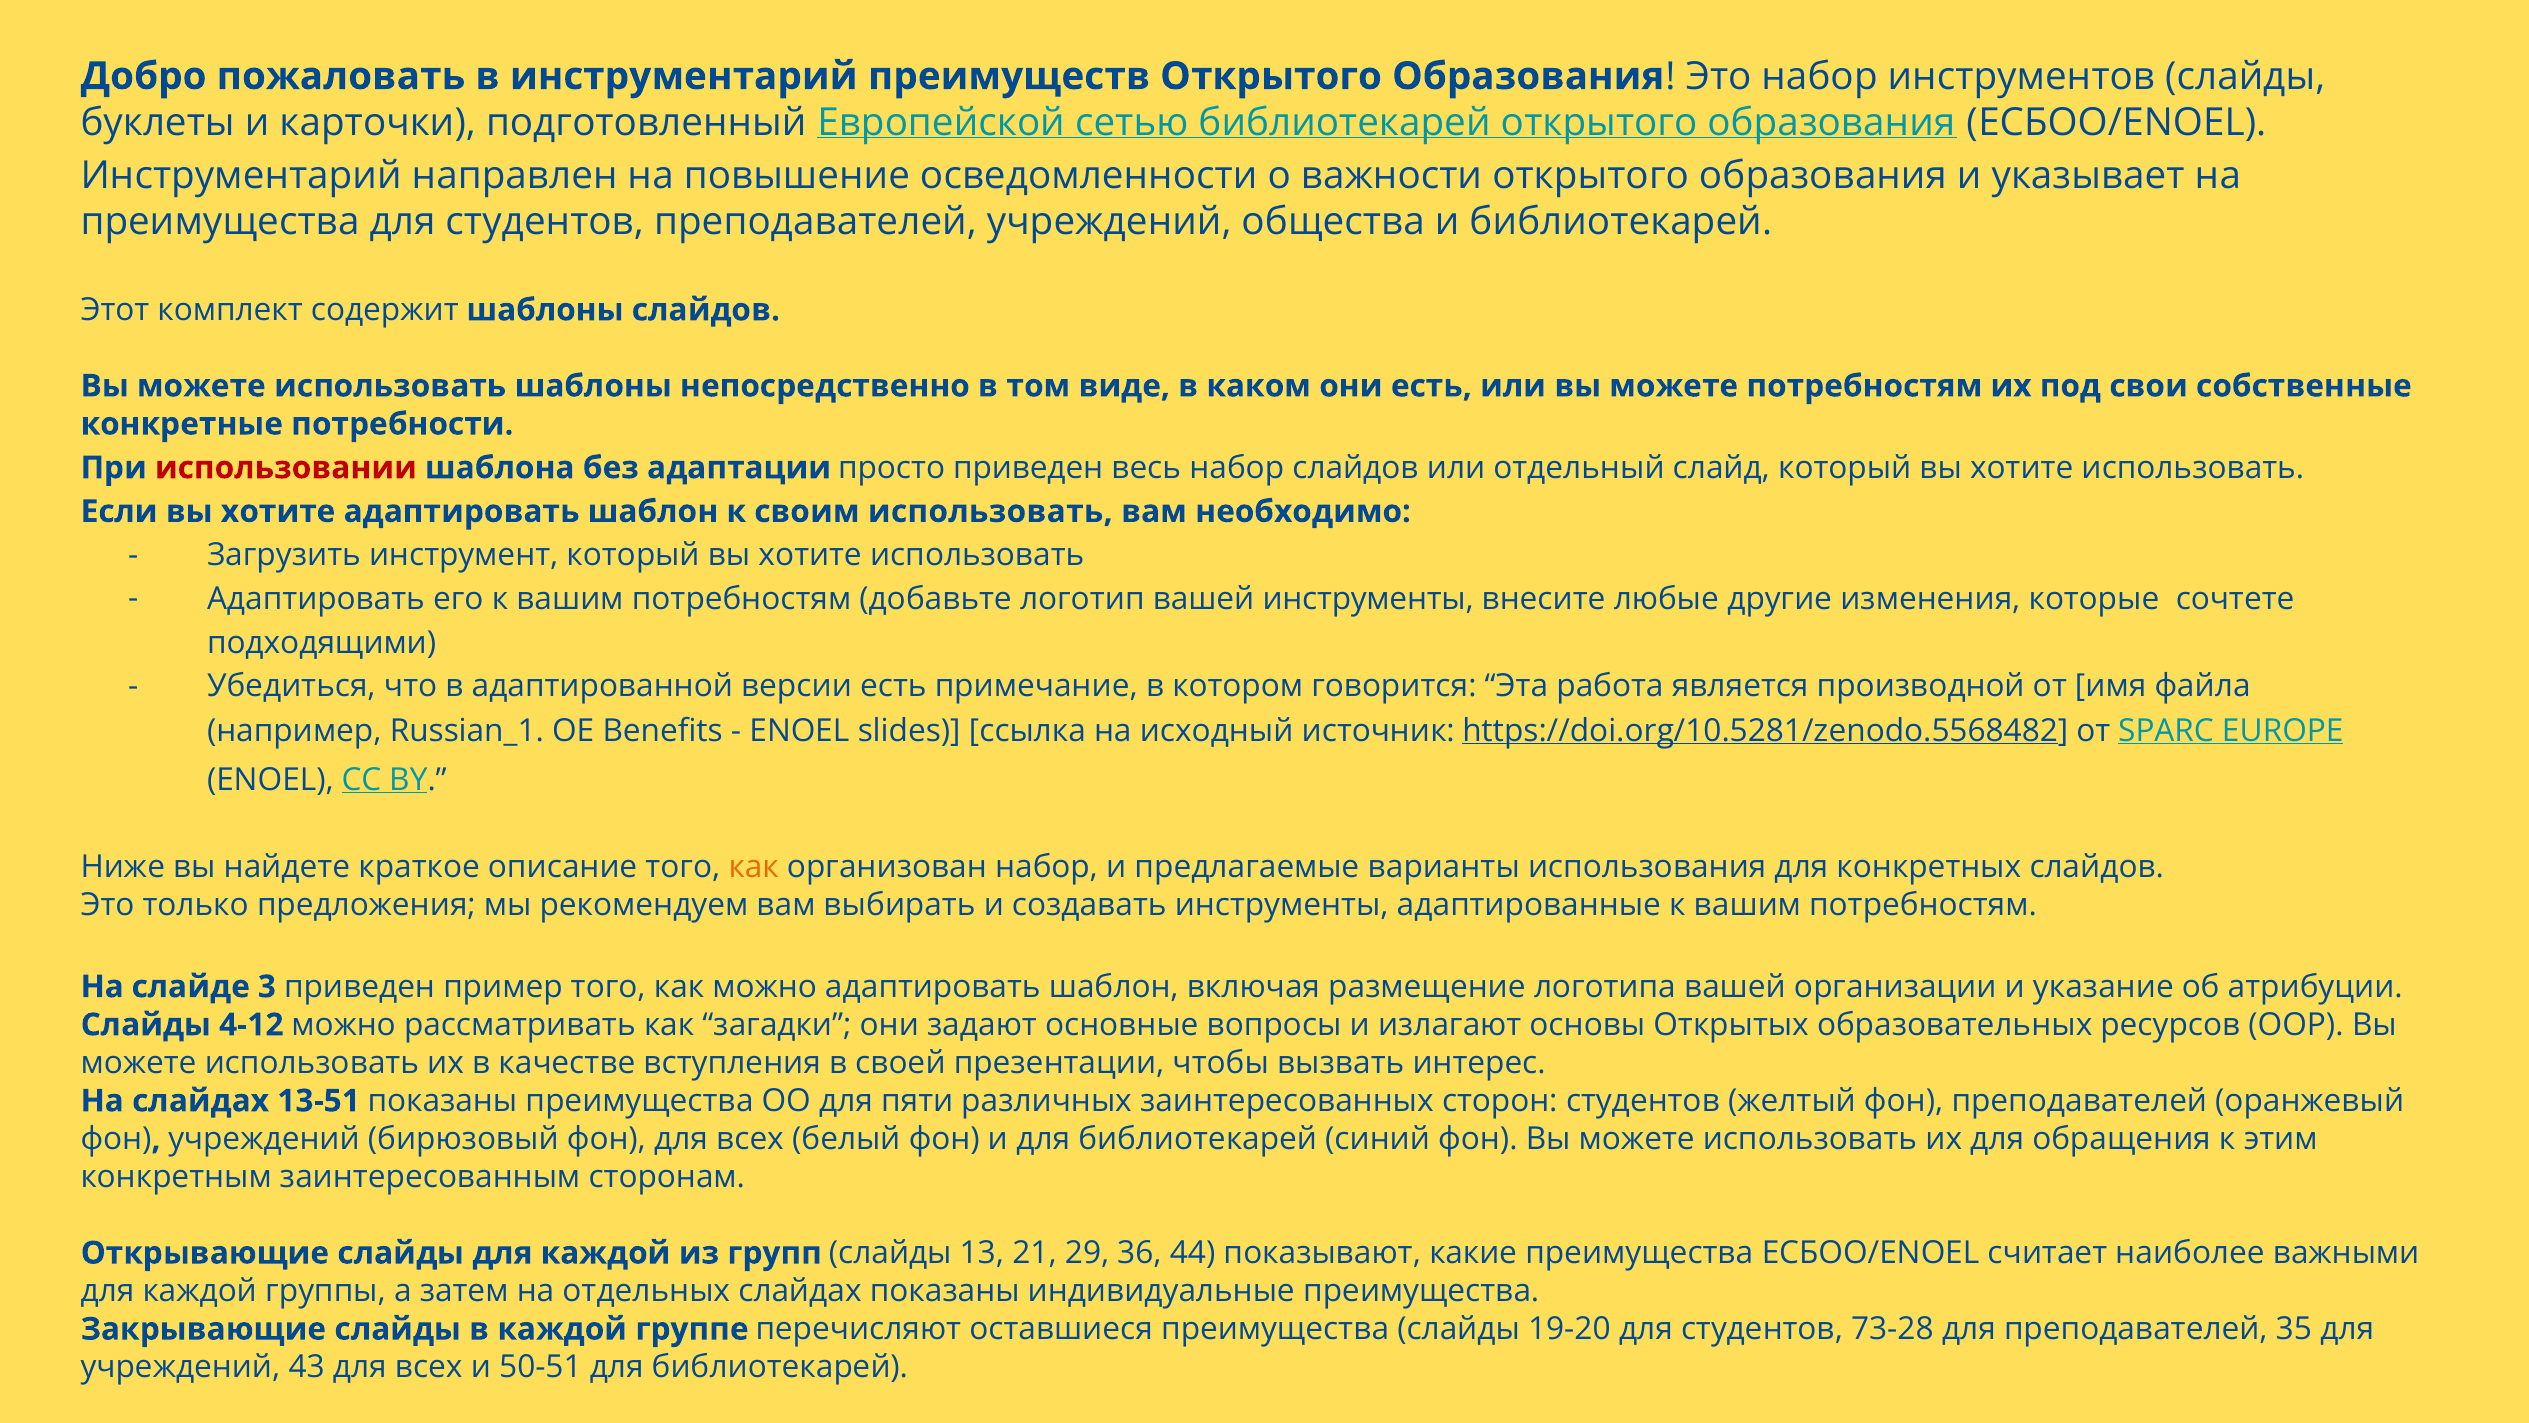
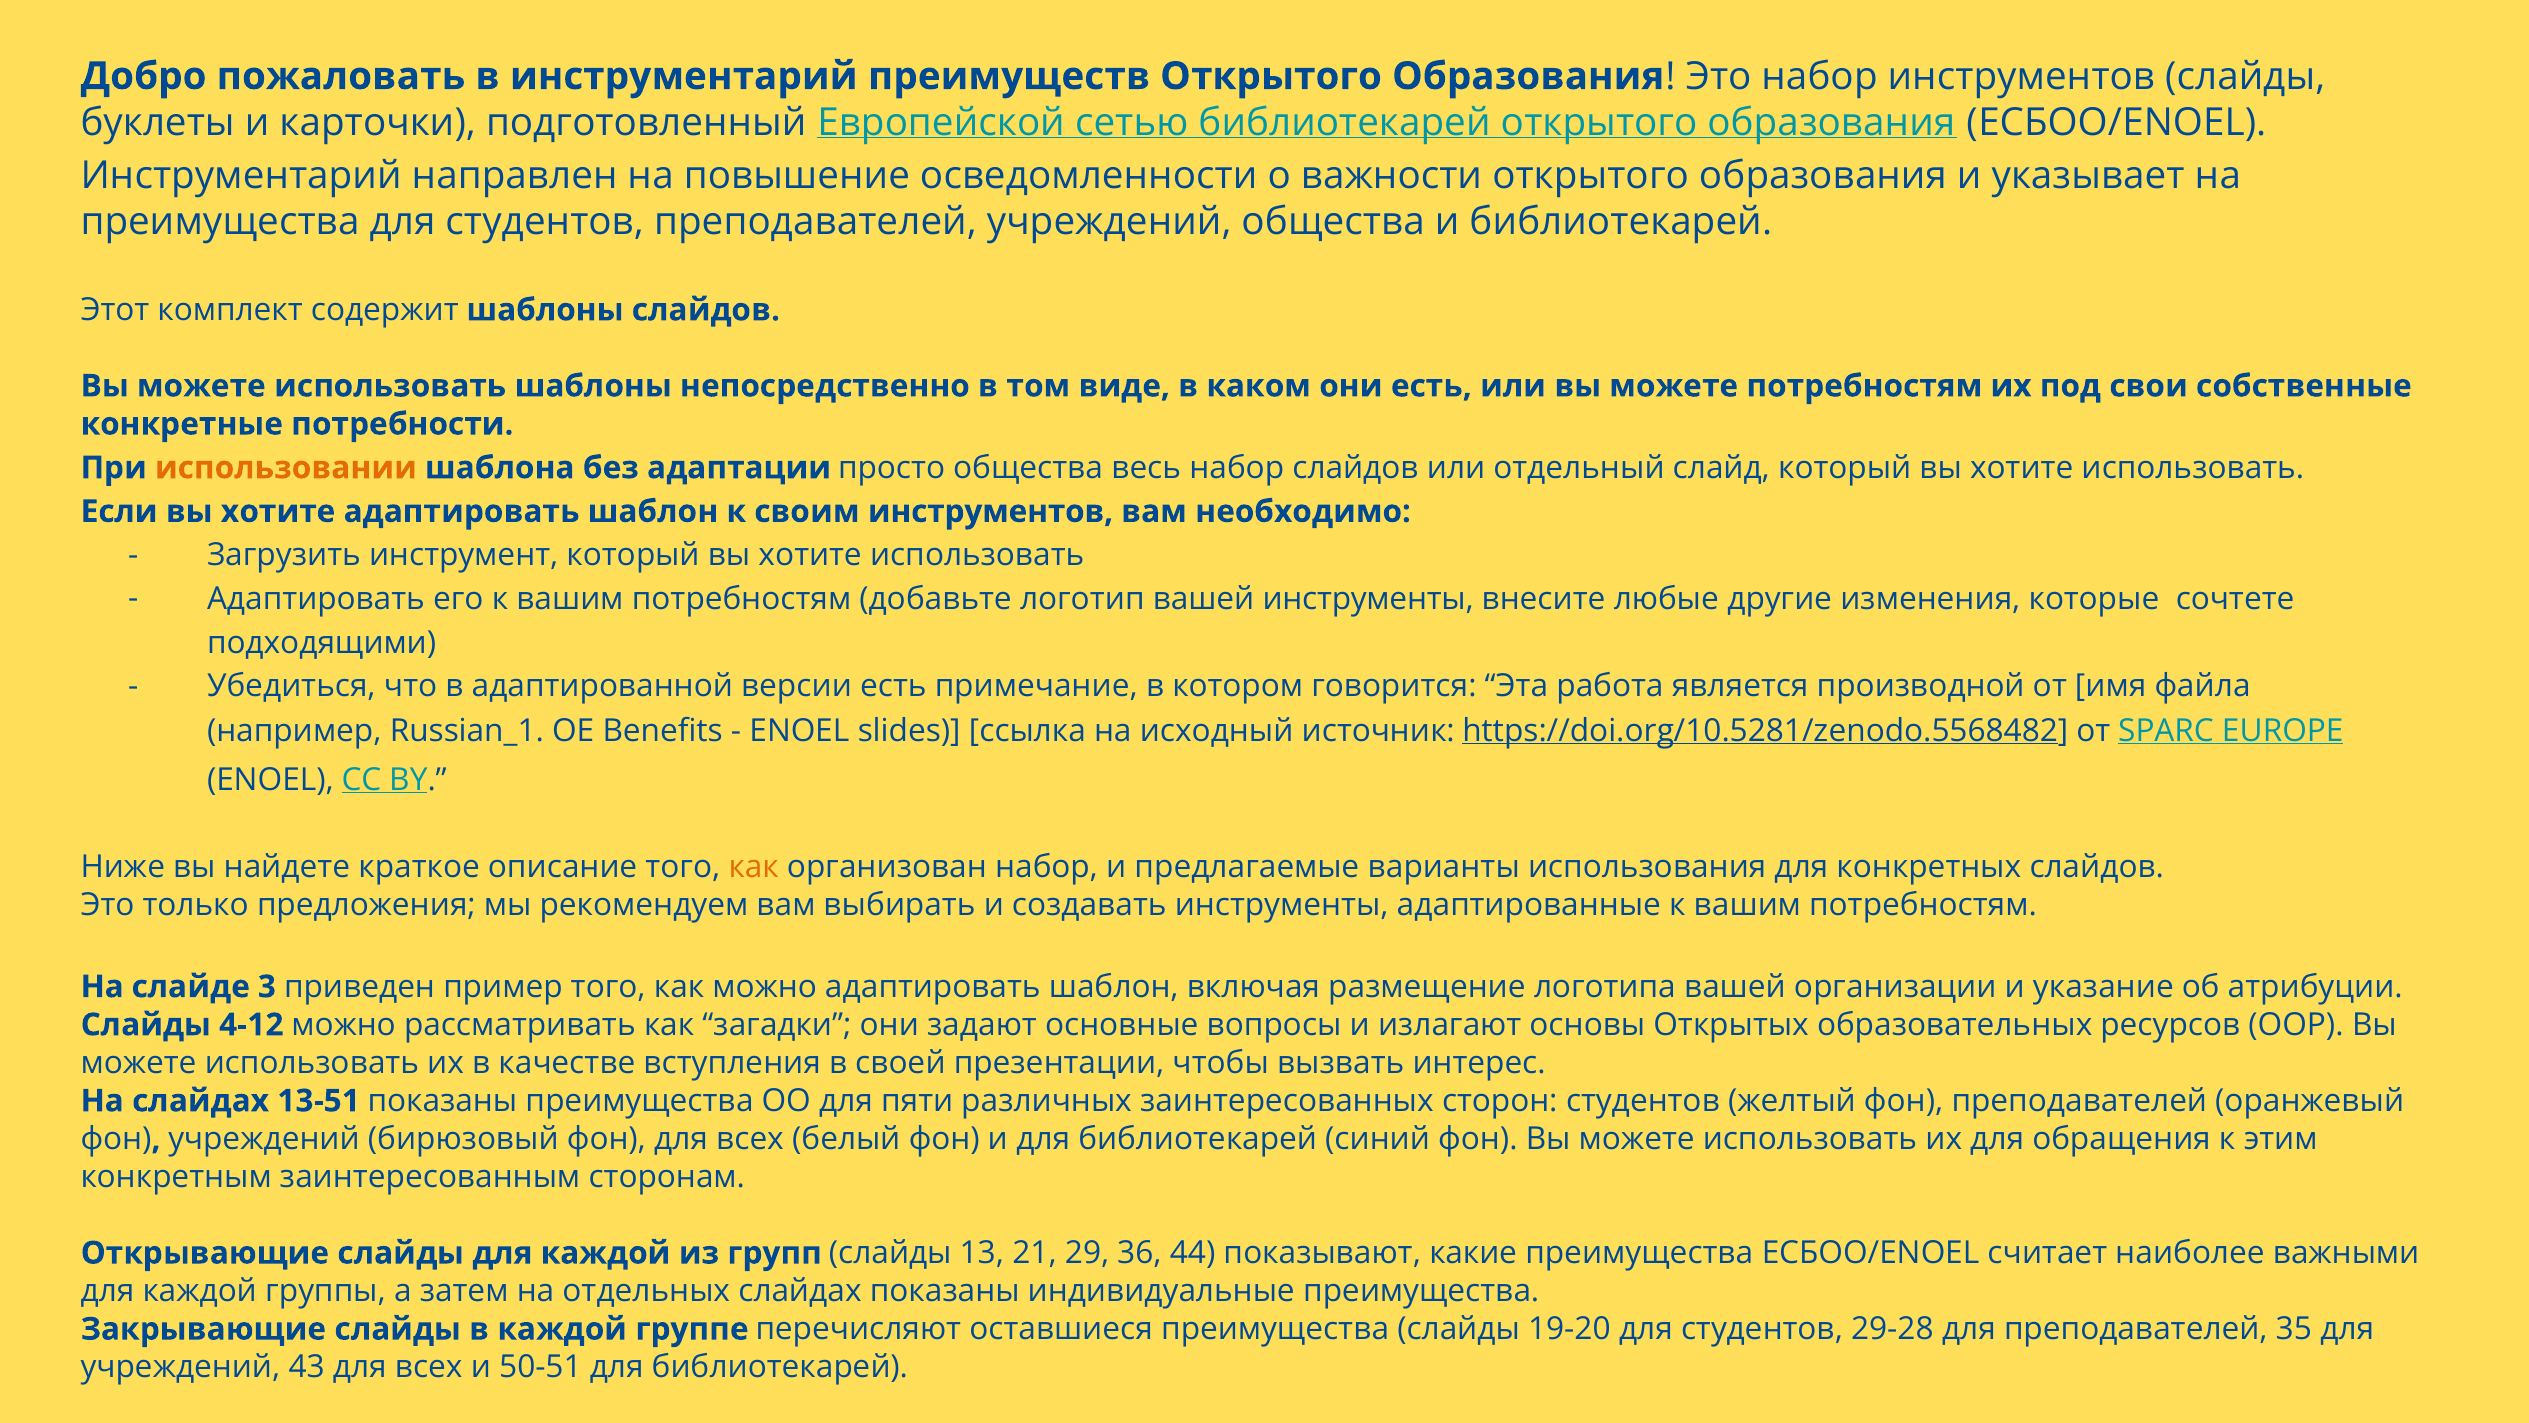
использовании colour: red -> orange (286, 468)
просто приведен: приведен -> общества (1028, 468)
своим использовать: использовать -> инструментов (991, 511)
73-28: 73-28 -> 29-28 (1892, 1329)
